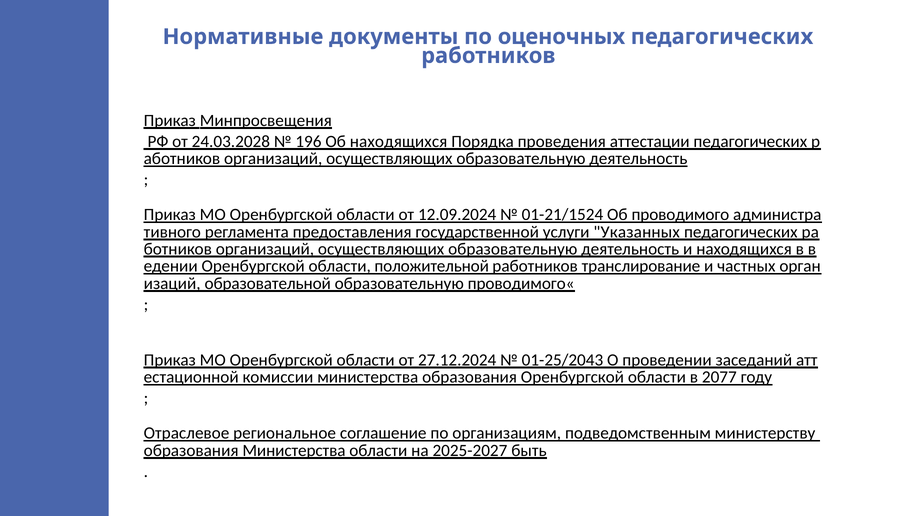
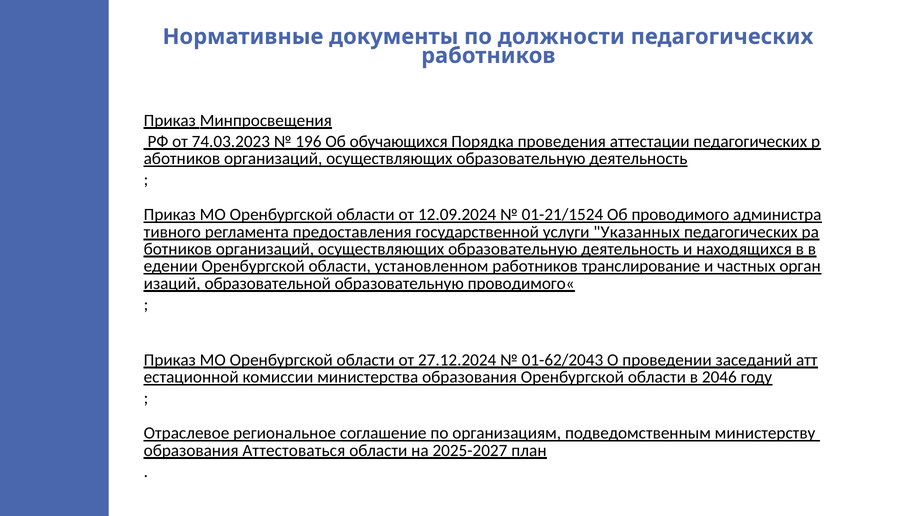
оценочных: оценочных -> должности (561, 37)
24.03.2028: 24.03.2028 -> 74.03.2023 (231, 141)
Об находящихся: находящихся -> обучающихся (399, 141)
положительной: положительной -> установленном (432, 266)
01-25/2043: 01-25/2043 -> 01-62/2043 (562, 360)
2077: 2077 -> 2046 (719, 377)
образования Министерства: Министерства -> Аттестоваться (294, 450)
быть: быть -> план (529, 450)
